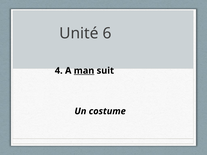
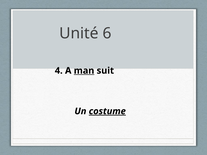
costume underline: none -> present (107, 111)
